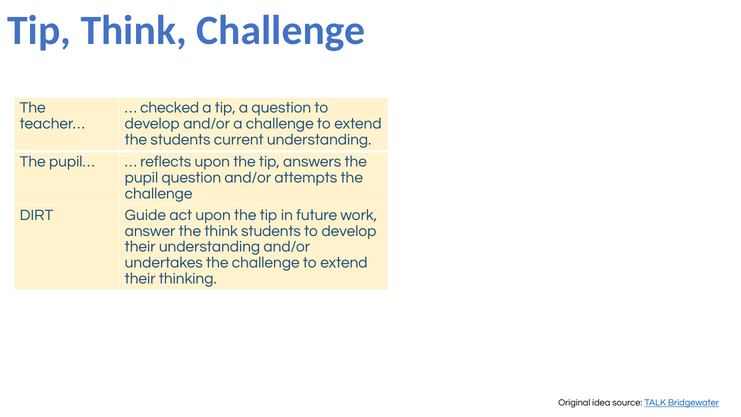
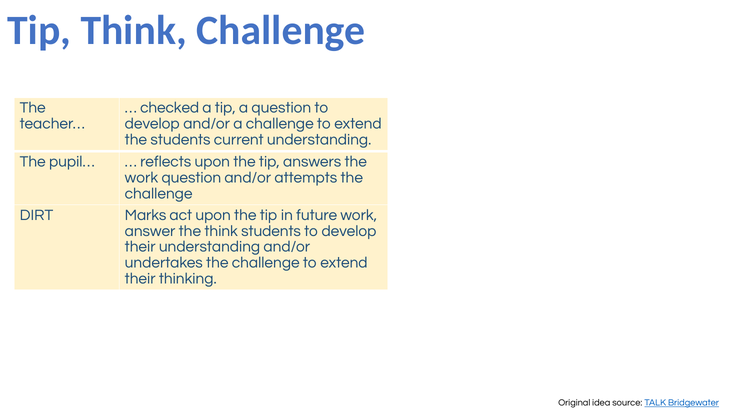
pupil: pupil -> work (141, 177)
Guide: Guide -> Marks (146, 215)
